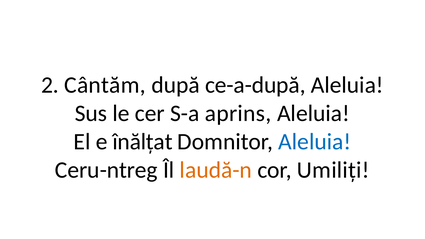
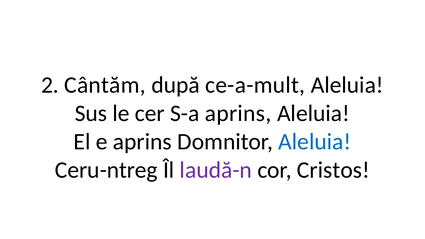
ce-a-după: ce-a-după -> ce-a-mult (255, 85)
e înălțat: înălțat -> aprins (142, 142)
laudă-n colour: orange -> purple (216, 170)
Umiliți: Umiliți -> Cristos (333, 170)
